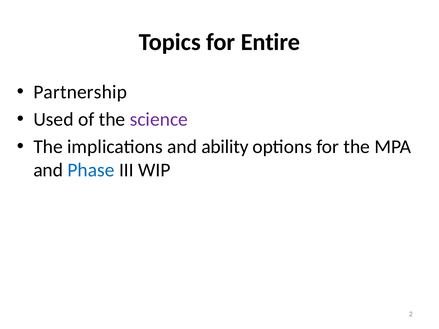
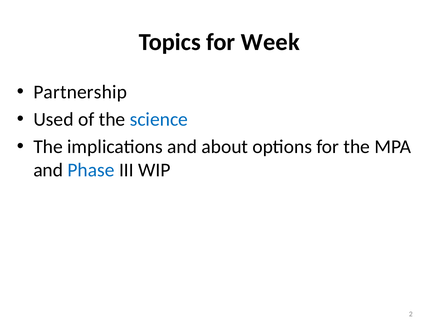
Entire: Entire -> Week (270, 42)
science colour: purple -> blue (159, 119)
ability: ability -> about (225, 147)
